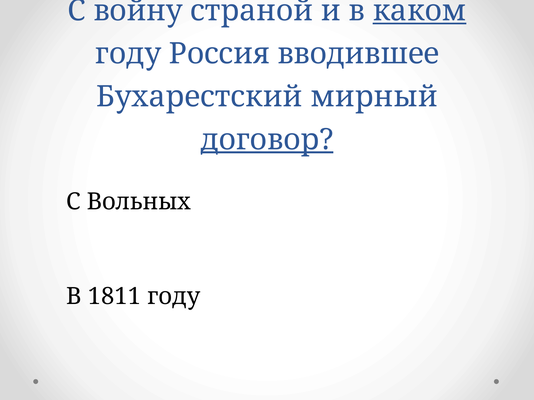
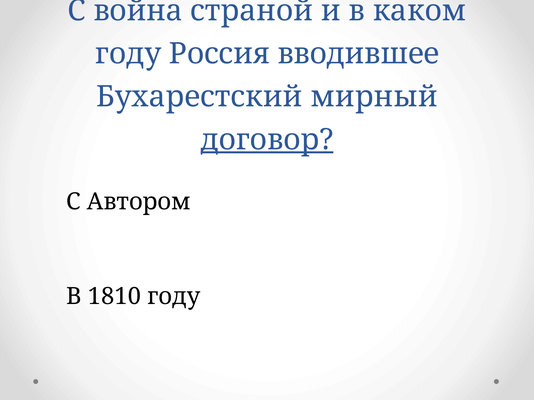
войну: войну -> война (138, 11)
каком underline: present -> none (420, 11)
Вольных: Вольных -> Автором (139, 202)
1811: 1811 -> 1810 (114, 297)
